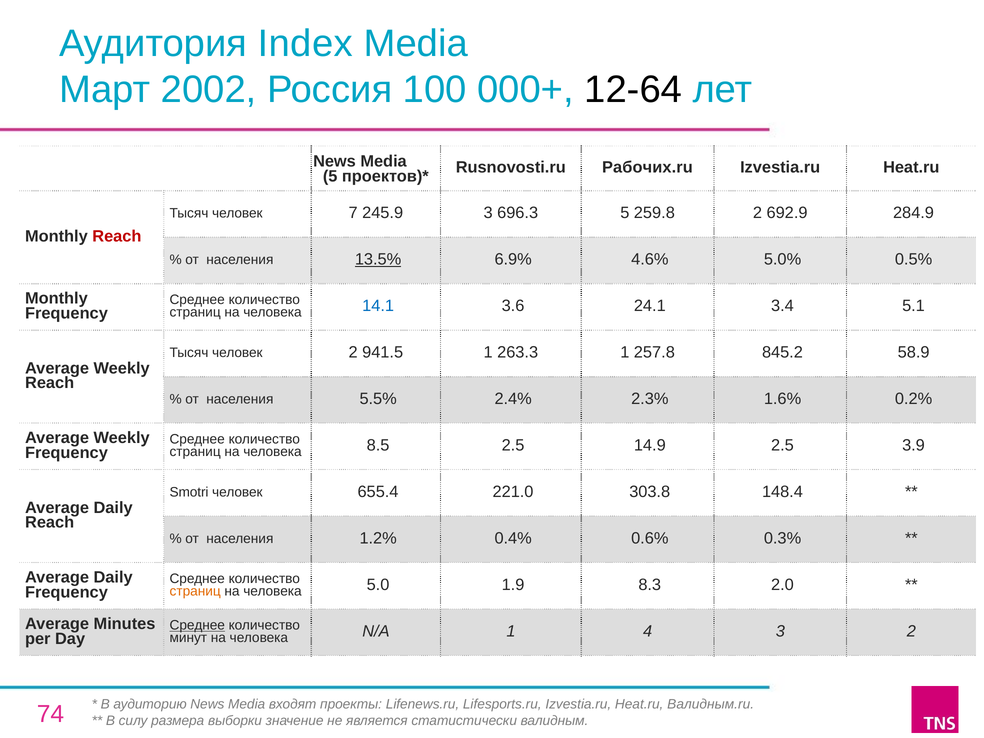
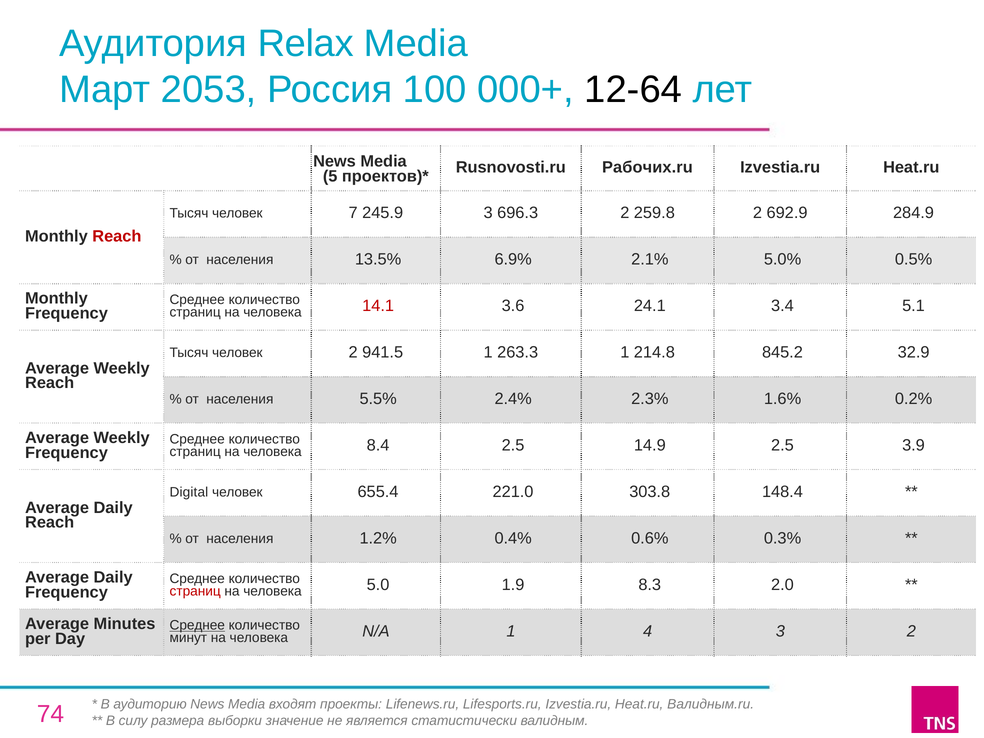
Index: Index -> Relax (306, 44)
2002: 2002 -> 2053 (209, 90)
696.3 5: 5 -> 2 (625, 213)
13.5% underline: present -> none (378, 259)
4.6%: 4.6% -> 2.1% (650, 259)
14.1 colour: blue -> red (378, 306)
257.8: 257.8 -> 214.8 (654, 352)
58.9: 58.9 -> 32.9 (914, 352)
8.5: 8.5 -> 8.4 (378, 445)
Smotri: Smotri -> Digital (189, 492)
страниц colour: orange -> red (195, 591)
